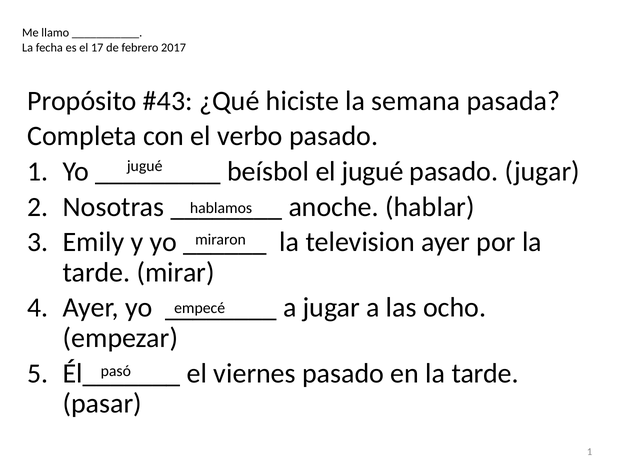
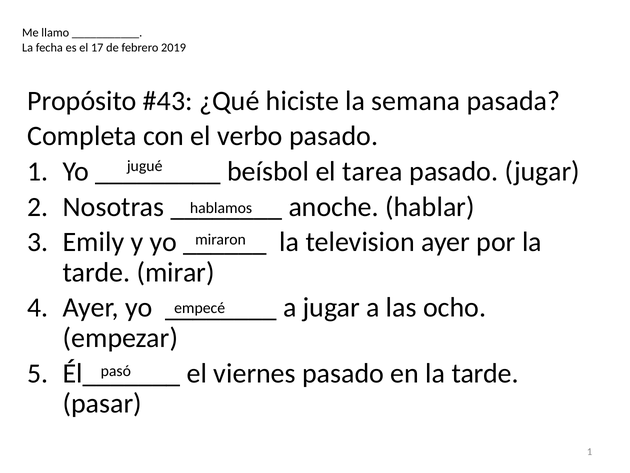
2017: 2017 -> 2019 (174, 48)
el jugué: jugué -> tarea (372, 171)
